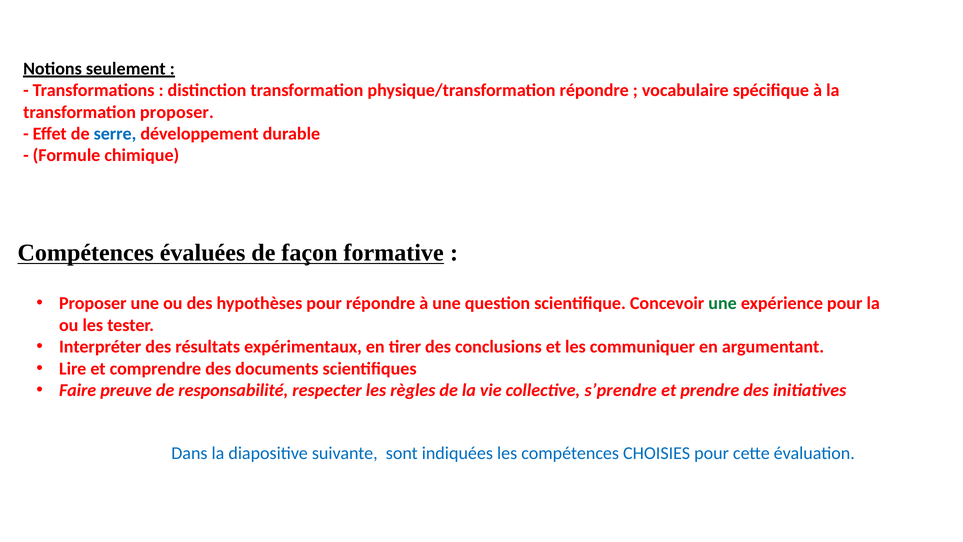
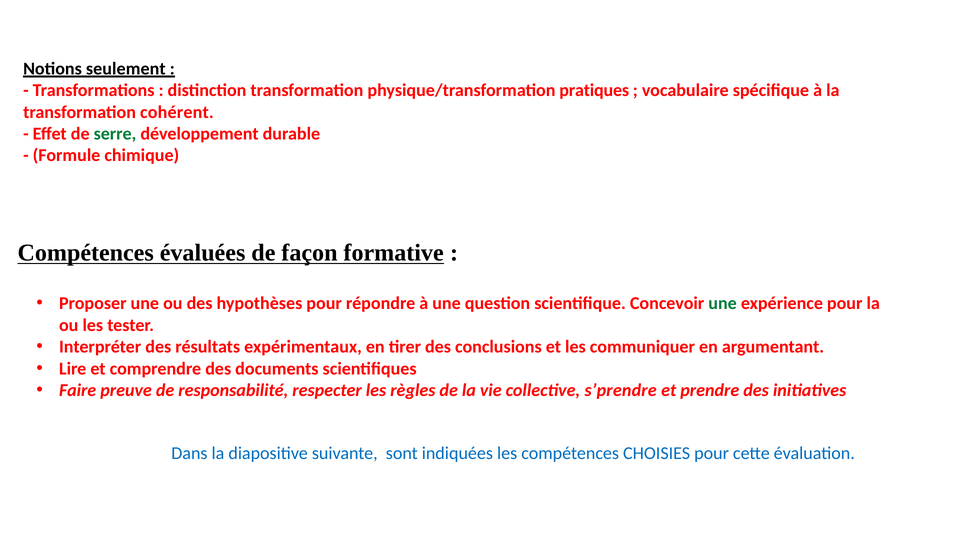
physique/transformation répondre: répondre -> pratiques (594, 90)
transformation proposer: proposer -> cohérent (177, 112)
serre colour: blue -> green (115, 134)
